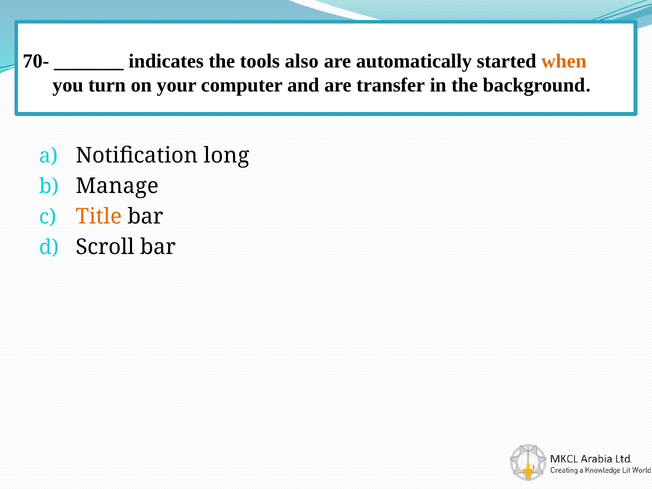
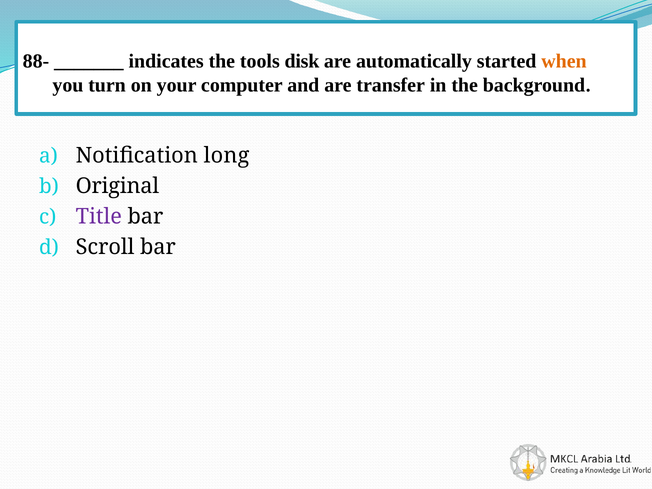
70-: 70- -> 88- (36, 61)
also: also -> disk (302, 61)
Manage: Manage -> Original (117, 186)
Title colour: orange -> purple (99, 217)
